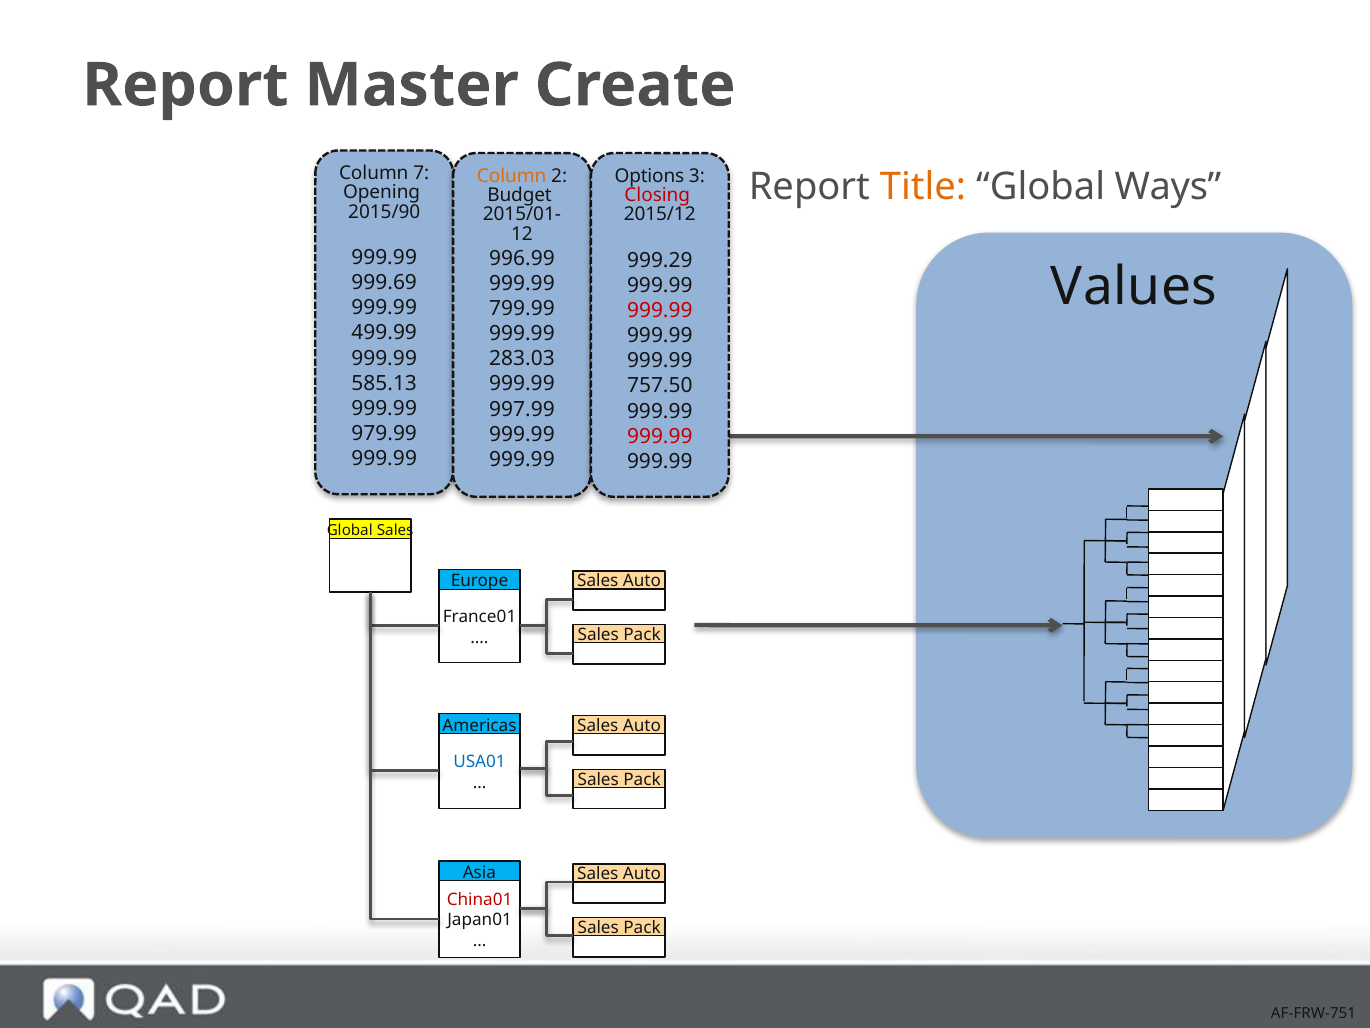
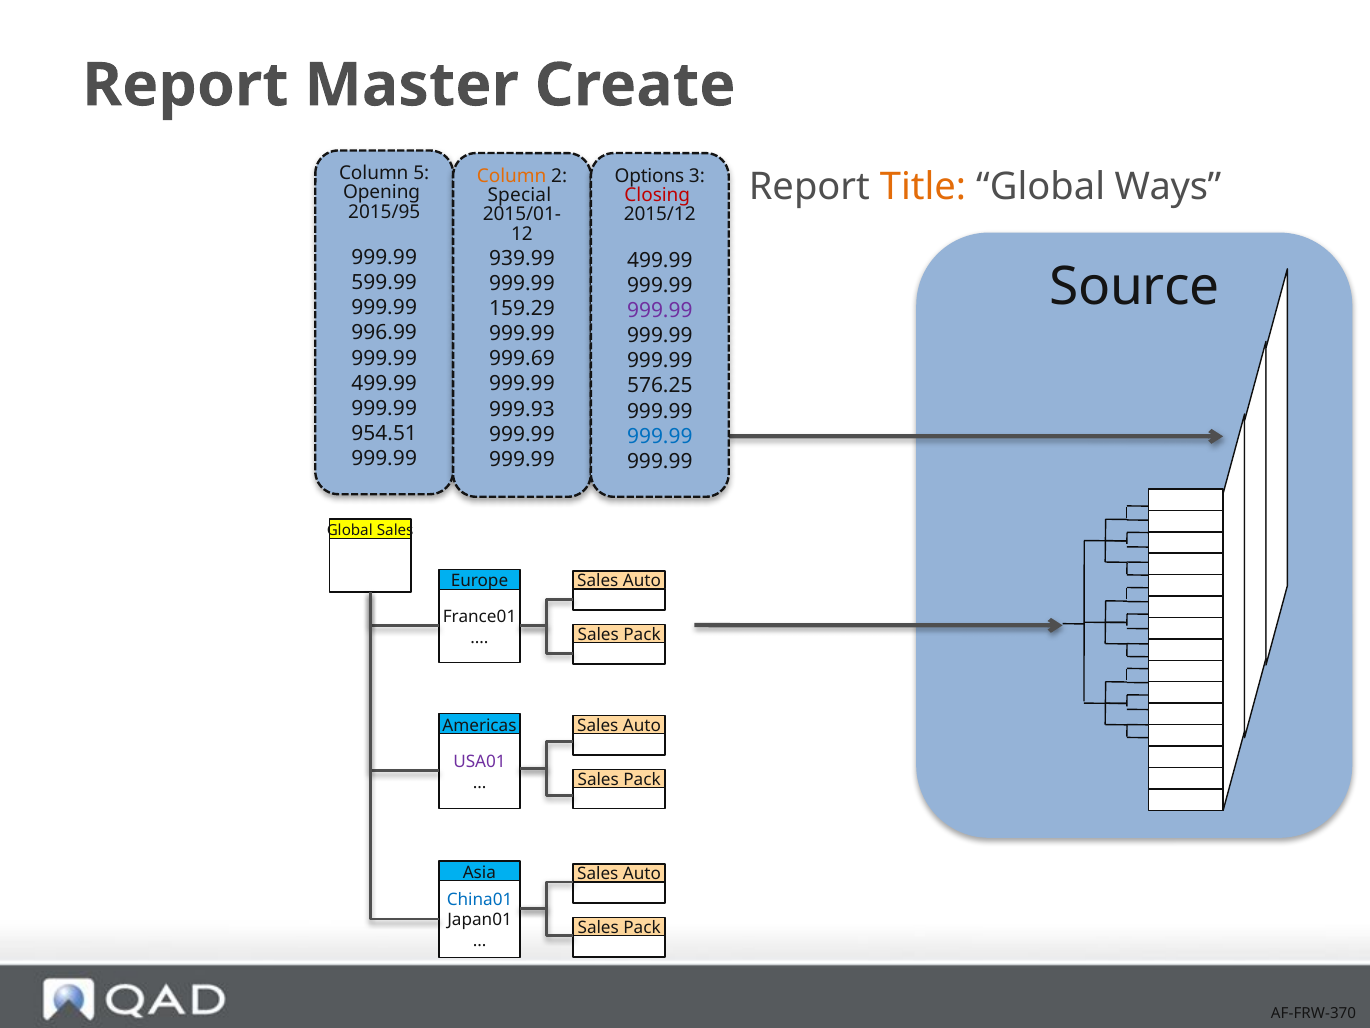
7: 7 -> 5 (421, 173)
Budget: Budget -> Special (519, 195)
2015/90: 2015/90 -> 2015/95 (384, 212)
996.99: 996.99 -> 939.99 (522, 258)
999.29: 999.29 -> 499.99 (660, 260)
Values: Values -> Source (1134, 286)
999.69: 999.69 -> 599.99 (384, 283)
799.99: 799.99 -> 159.29 (522, 308)
999.99 colour: red -> purple (660, 310)
499.99: 499.99 -> 996.99 (384, 333)
283.03: 283.03 -> 999.69 (522, 359)
585.13: 585.13 -> 499.99 (384, 383)
757.50: 757.50 -> 576.25 (660, 386)
997.99: 997.99 -> 999.93 (522, 409)
979.99: 979.99 -> 954.51 (384, 433)
999.99 colour: red -> blue (660, 436)
USA01 colour: blue -> purple (480, 761)
China01 colour: red -> blue (480, 899)
AF-FRW-751: AF-FRW-751 -> AF-FRW-370 (1314, 1013)
